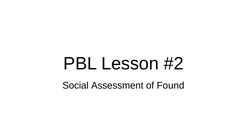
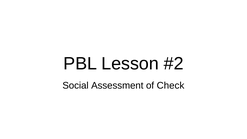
Found: Found -> Check (171, 85)
